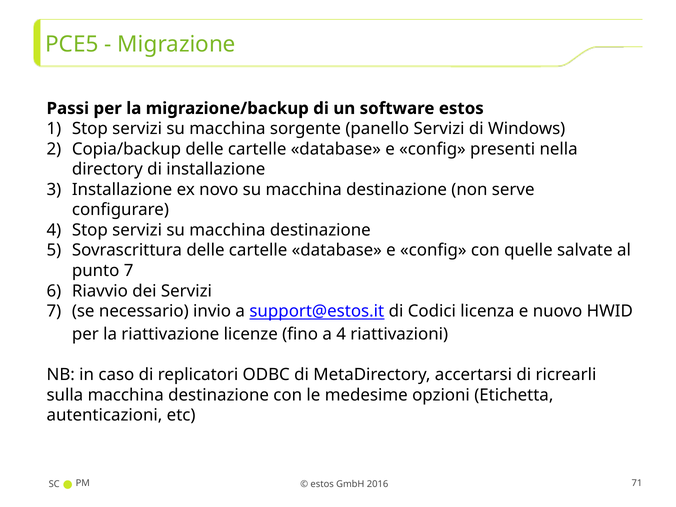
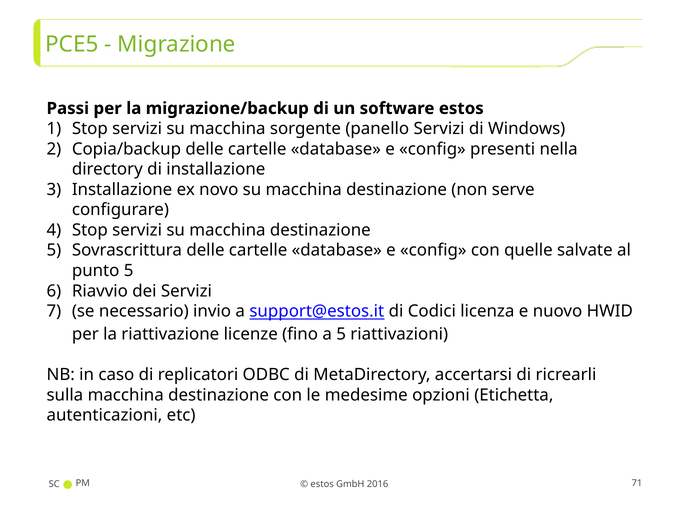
punto 7: 7 -> 5 (129, 271)
a 4: 4 -> 5 (341, 334)
